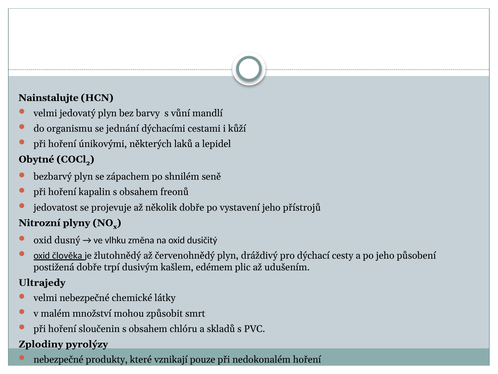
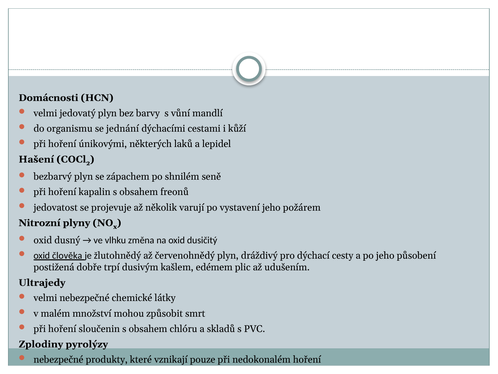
Nainstalujte: Nainstalujte -> Domácnosti (48, 98)
Obytné: Obytné -> Hašení (36, 159)
několik dobře: dobře -> varují (192, 207)
přístrojů: přístrojů -> požárem (302, 207)
